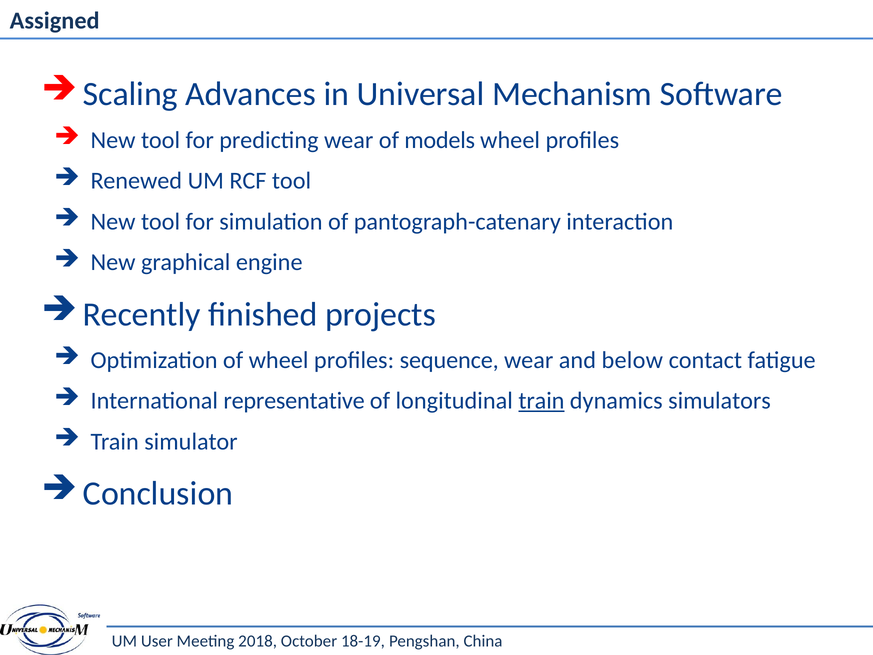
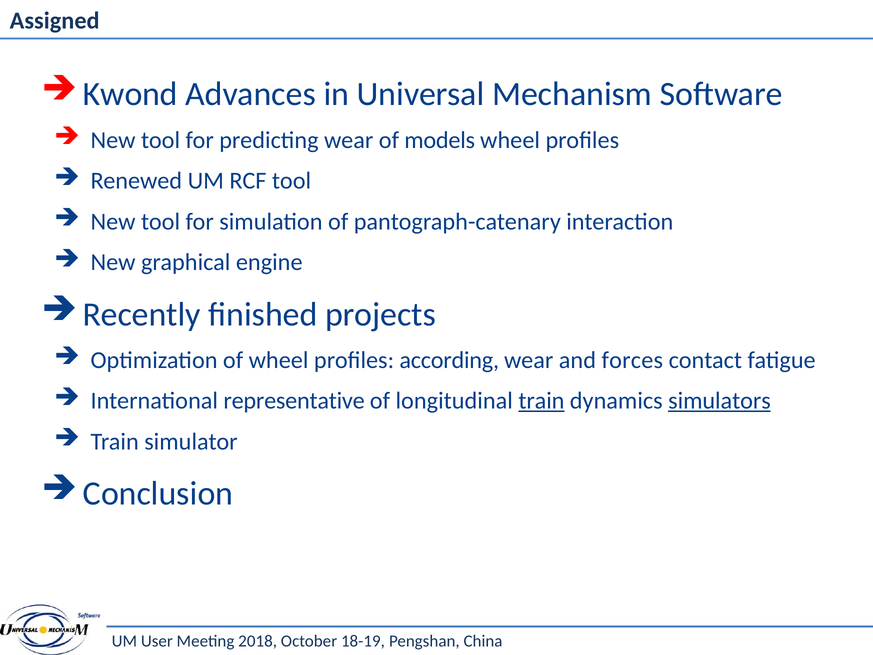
Scaling: Scaling -> Kwond (130, 94)
sequence: sequence -> according (449, 360)
below: below -> forces (632, 360)
simulators underline: none -> present (719, 401)
